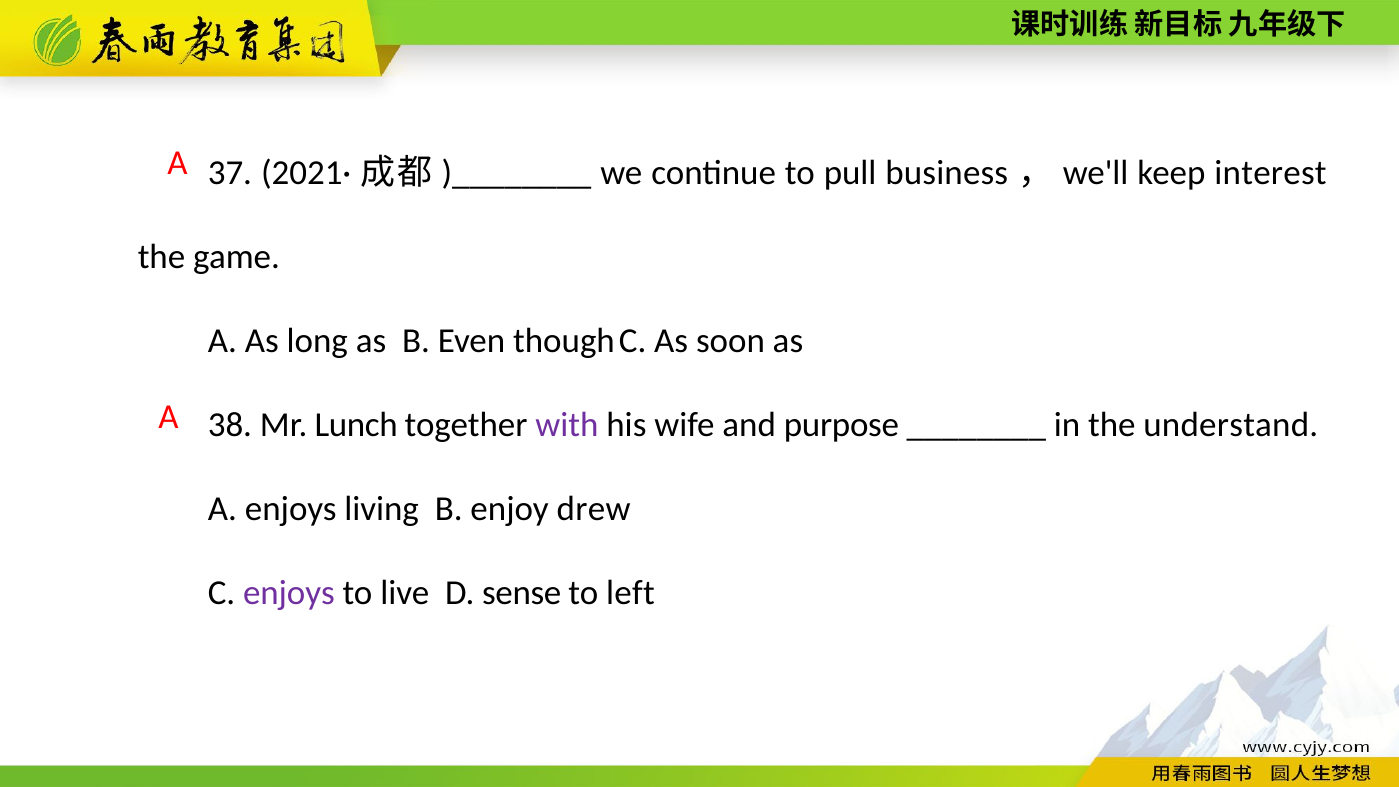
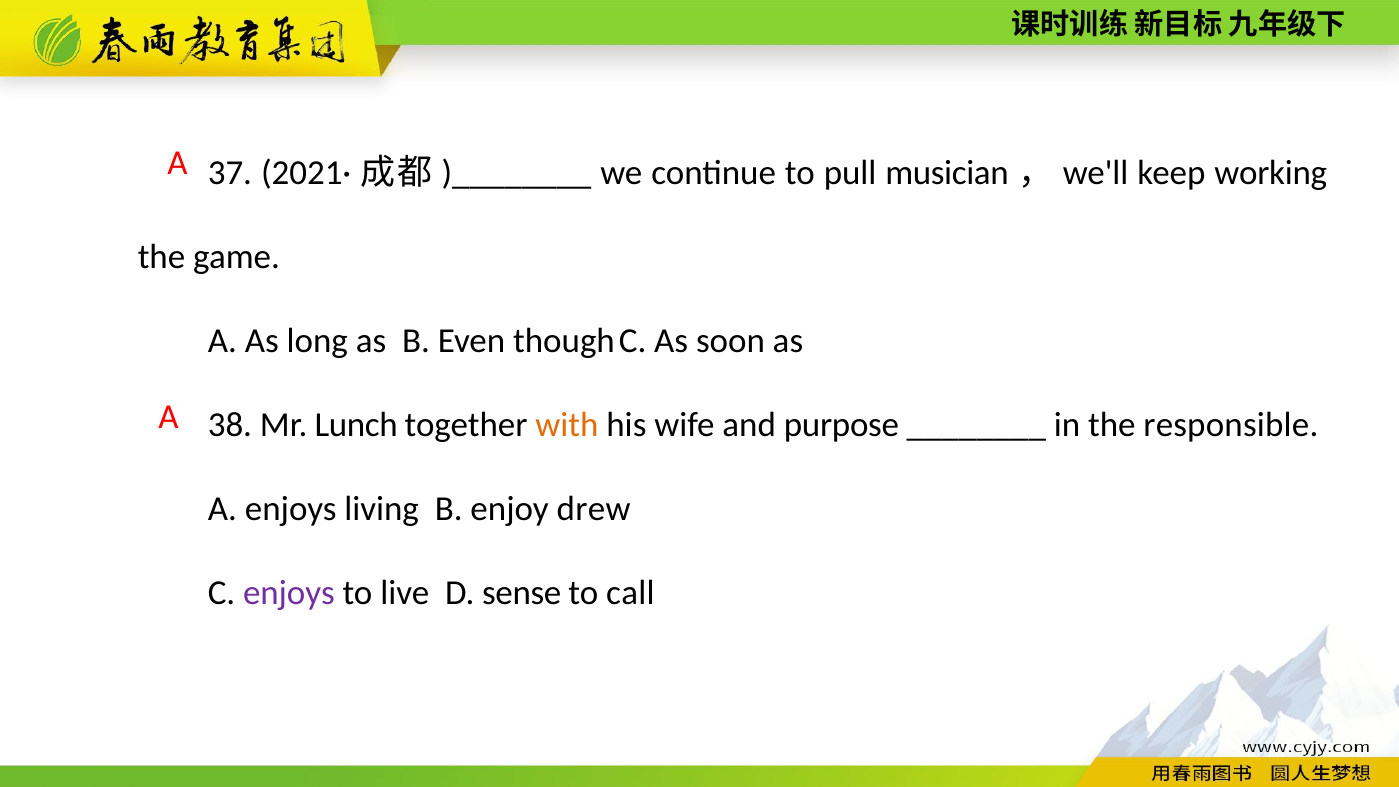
business: business -> musician (947, 173)
interest: interest -> working (1271, 173)
with colour: purple -> orange (567, 425)
understand: understand -> responsible (1231, 425)
left: left -> call (630, 593)
